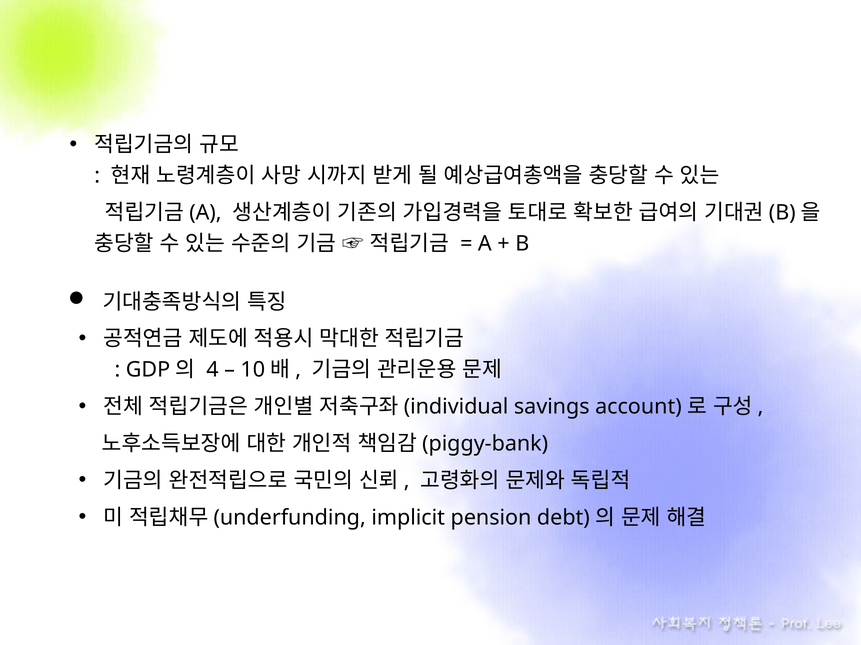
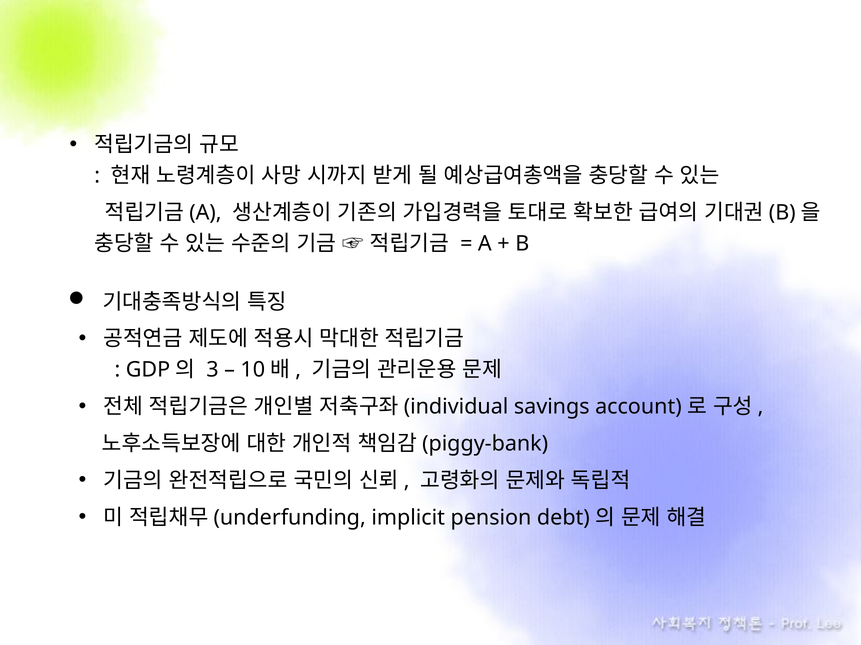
4: 4 -> 3 (212, 370)
